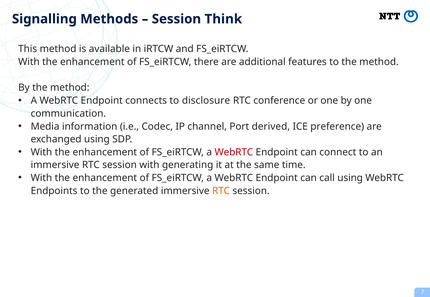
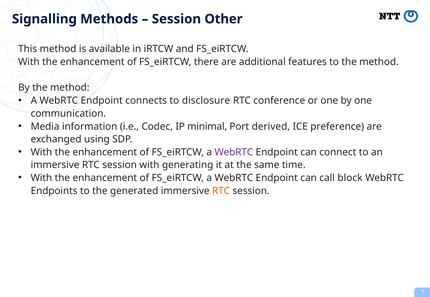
Think: Think -> Other (223, 19)
channel: channel -> minimal (207, 127)
WebRTC colour: red -> purple (234, 153)
call using: using -> block (350, 178)
